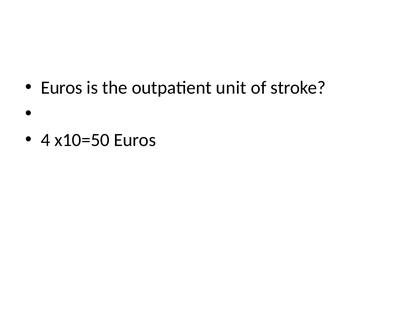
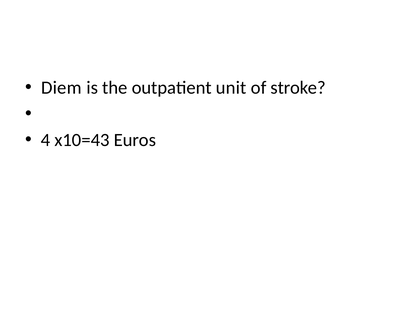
Euros: Euros -> Diem (61, 88)
x10=50: x10=50 -> x10=43 (82, 140)
